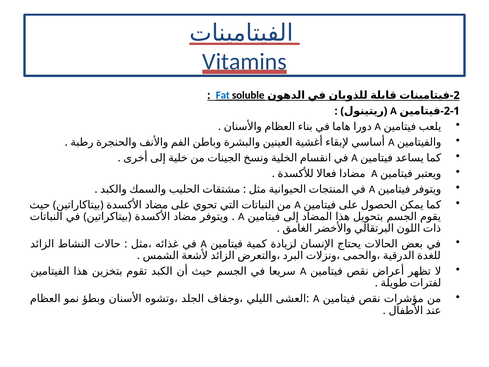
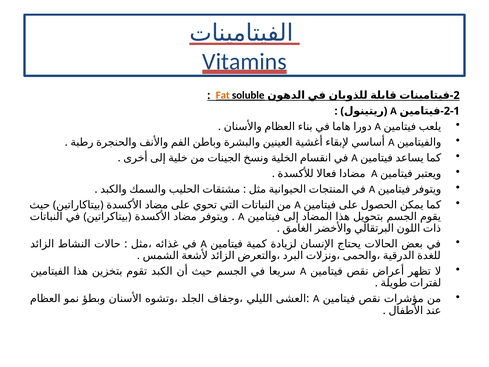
Fat colour: blue -> orange (223, 95)
